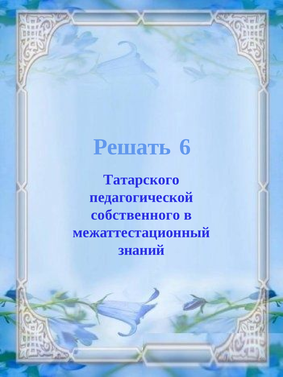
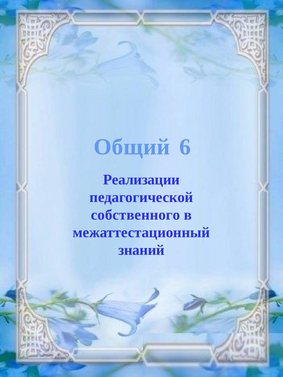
Решать: Решать -> Общий (132, 147)
Татарского: Татарского -> Реализации (141, 180)
